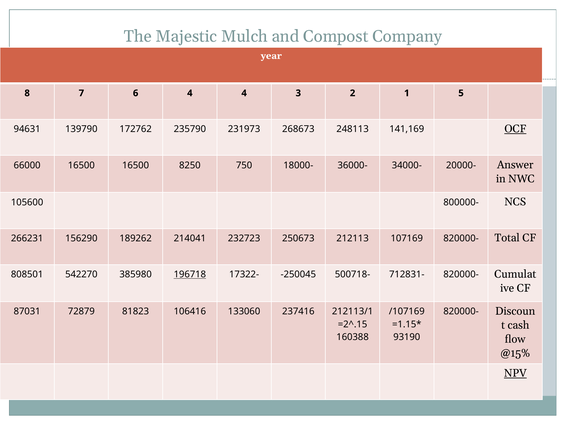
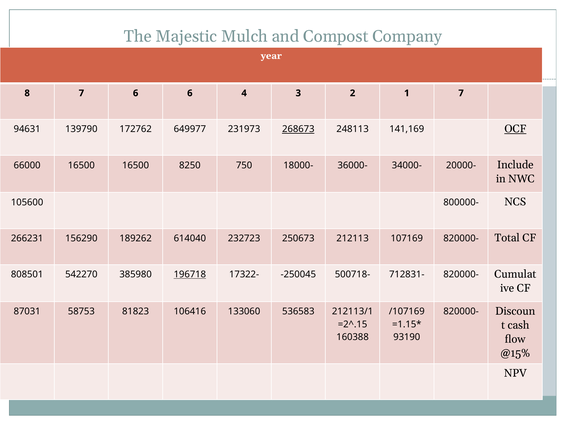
6 4: 4 -> 6 (190, 93)
1 5: 5 -> 7 (461, 93)
235790: 235790 -> 649977 (190, 129)
268673 underline: none -> present (298, 129)
Answer: Answer -> Include (515, 165)
214041: 214041 -> 614040 (190, 238)
72879: 72879 -> 58753 (81, 311)
237416: 237416 -> 536583 (298, 311)
NPV underline: present -> none (515, 373)
